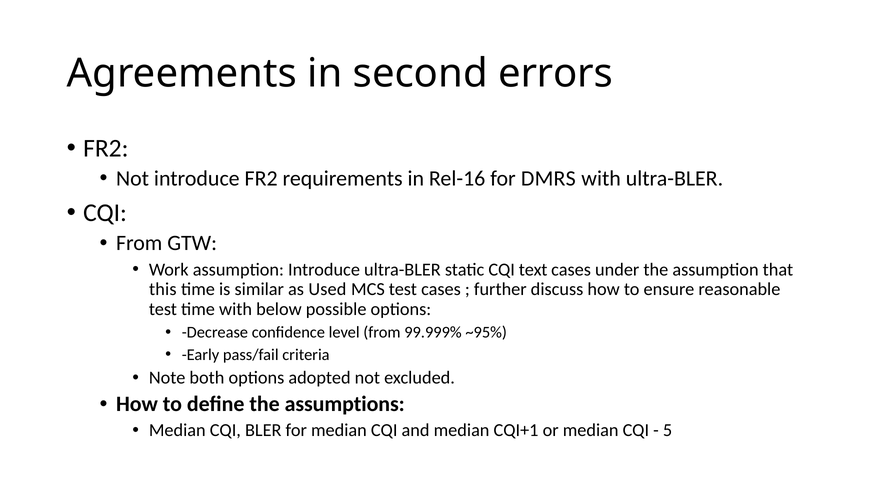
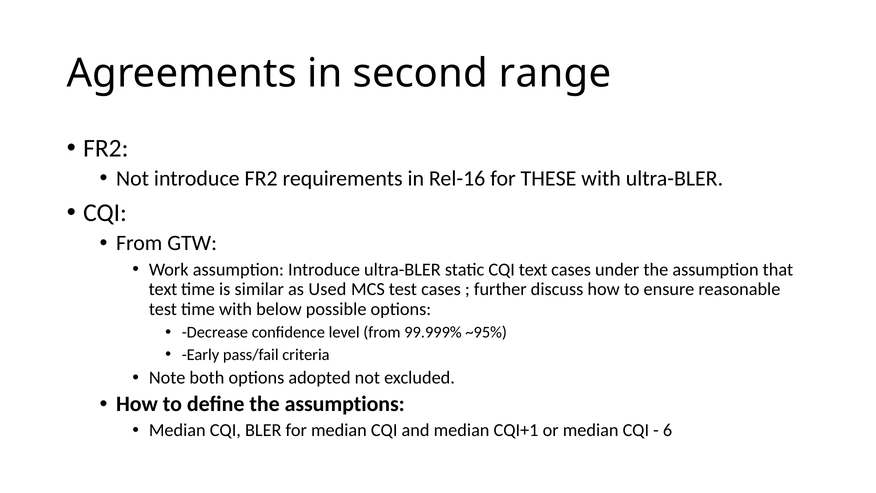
errors: errors -> range (555, 74)
DMRS: DMRS -> THESE (548, 178)
this: this -> text (163, 289)
5: 5 -> 6 (668, 430)
